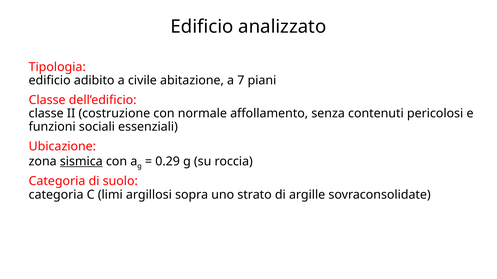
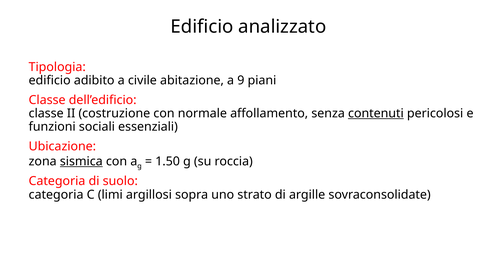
7: 7 -> 9 (241, 81)
contenuti underline: none -> present (376, 114)
0.29: 0.29 -> 1.50 (168, 162)
